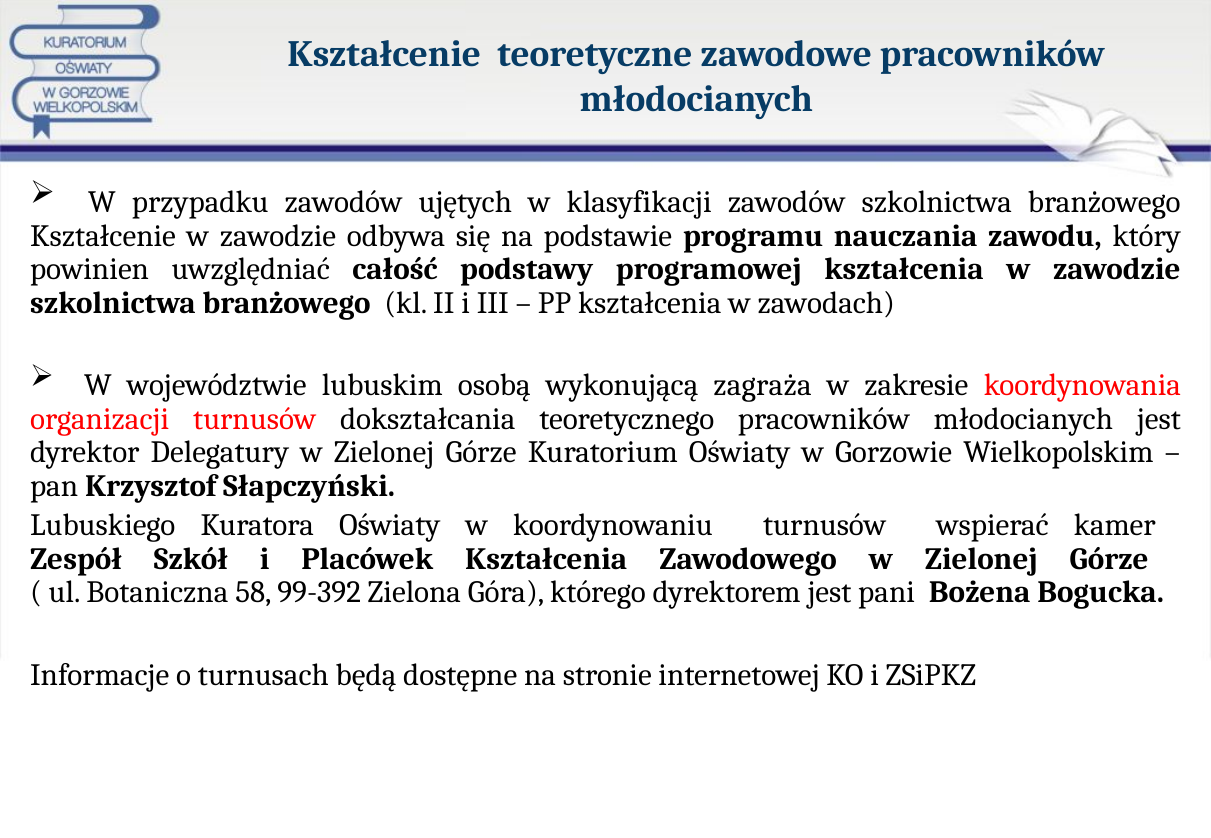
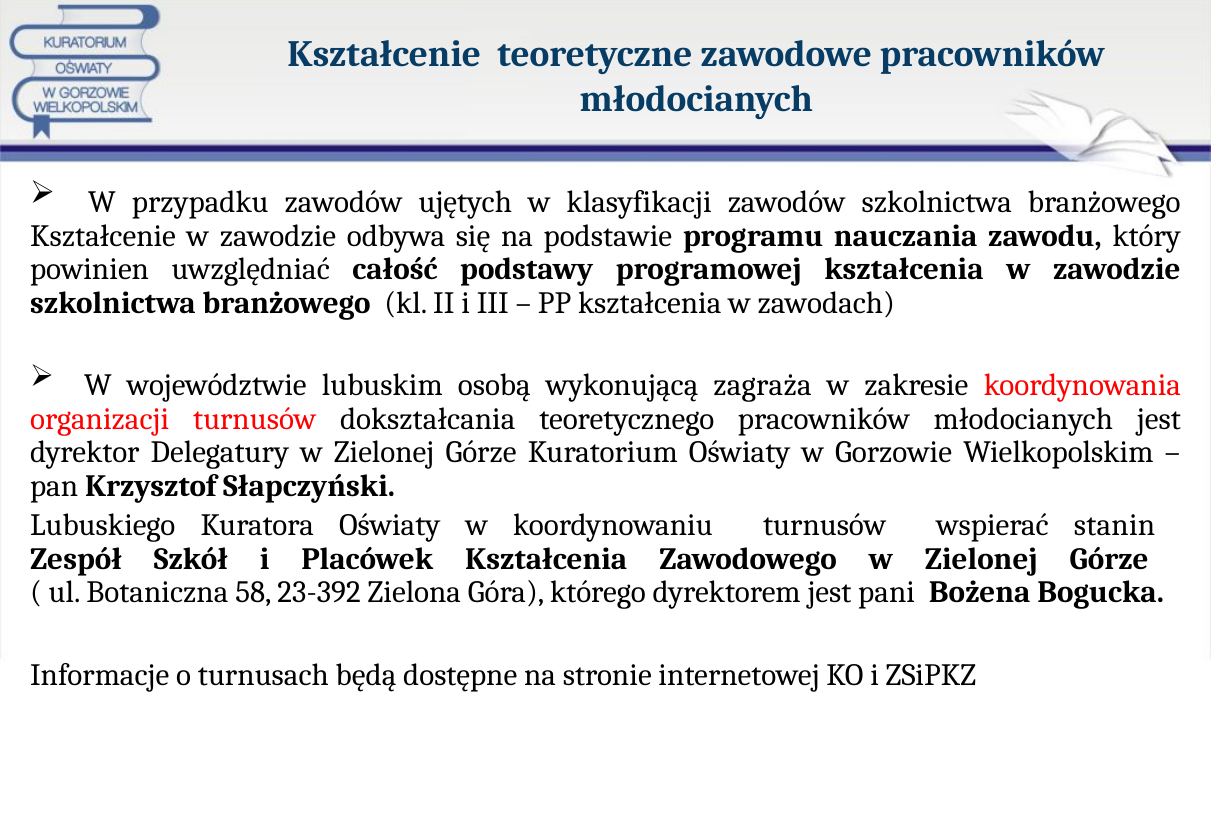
kamer: kamer -> stanin (1115, 526)
99-392: 99-392 -> 23-392 (319, 593)
